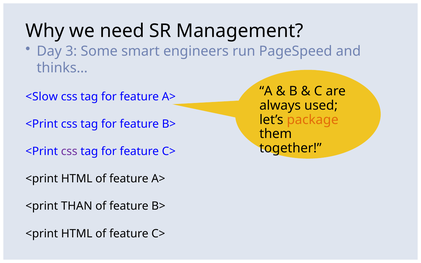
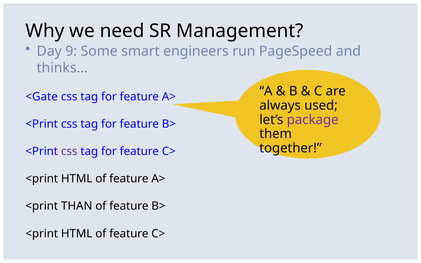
3: 3 -> 9 (71, 51)
<Slow: <Slow -> <Gate (42, 97)
package colour: orange -> purple (313, 120)
